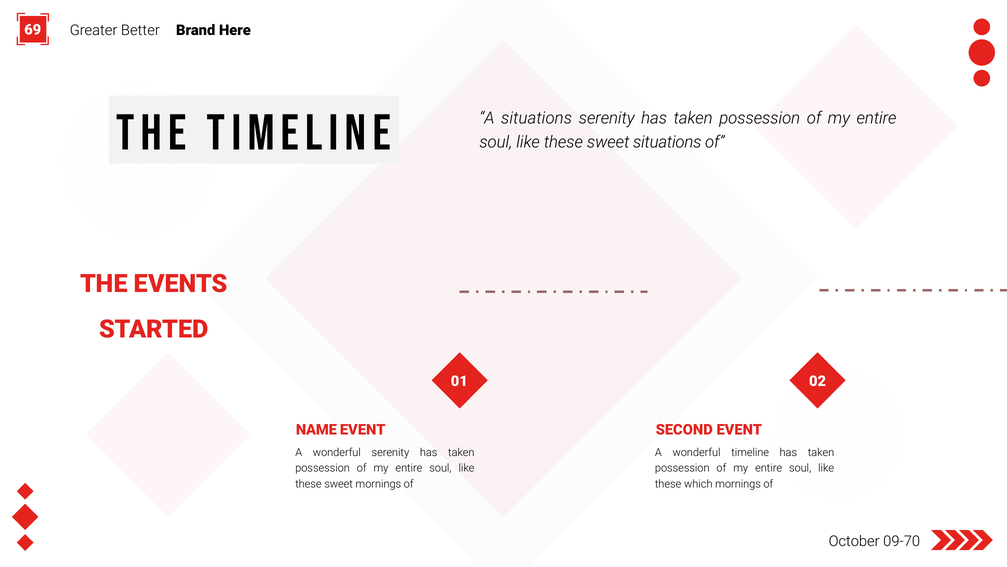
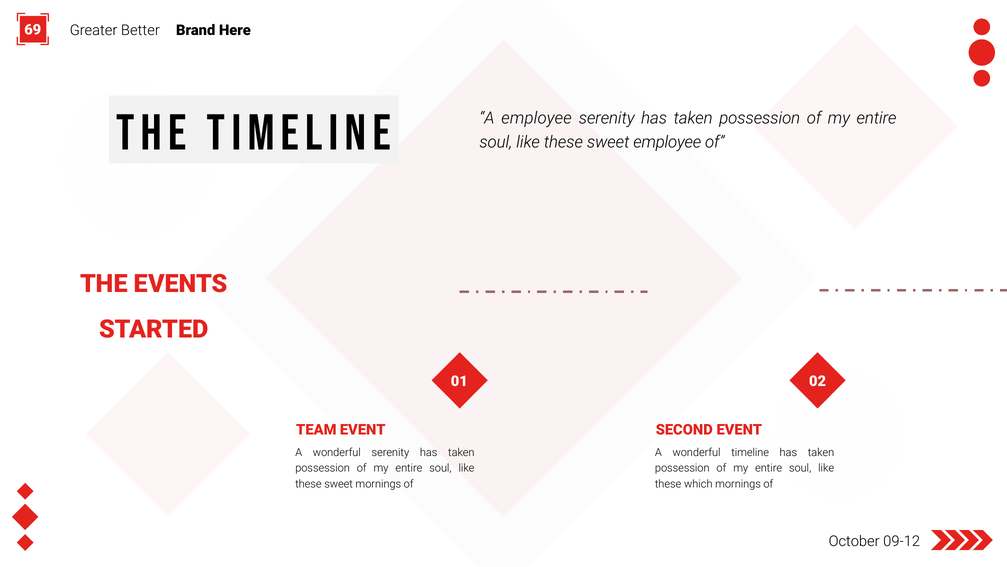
A situations: situations -> employee (537, 118)
sweet situations: situations -> employee (667, 142)
NAME: NAME -> TEAM (316, 429)
09-70: 09-70 -> 09-12 (902, 541)
